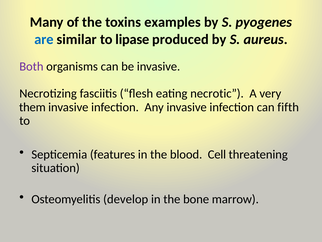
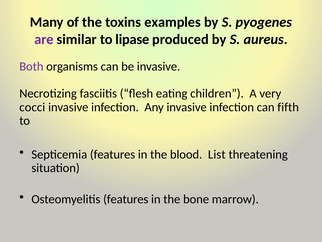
are colour: blue -> purple (44, 39)
necrotic: necrotic -> children (217, 93)
them: them -> cocci (32, 107)
Cell: Cell -> List (217, 154)
Osteomyelitis develop: develop -> features (126, 199)
